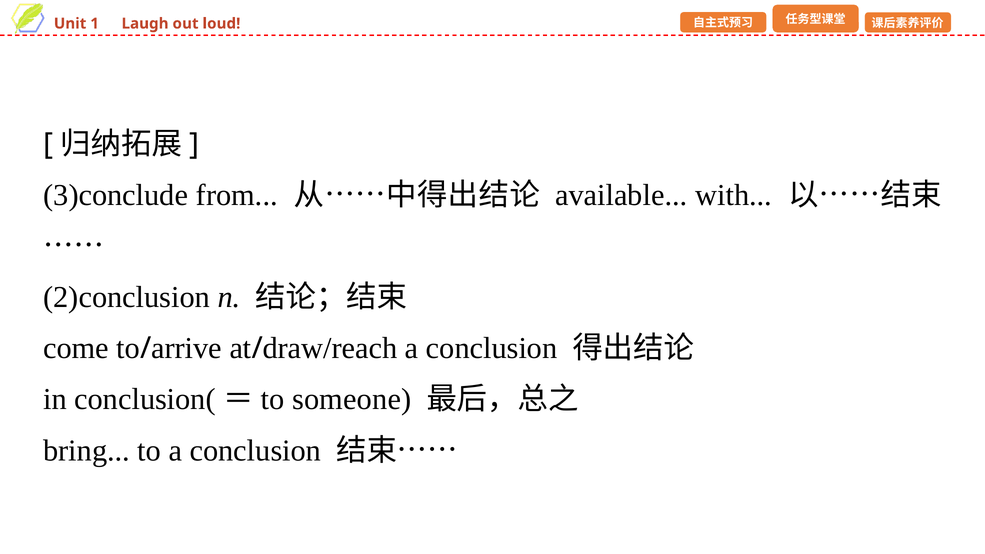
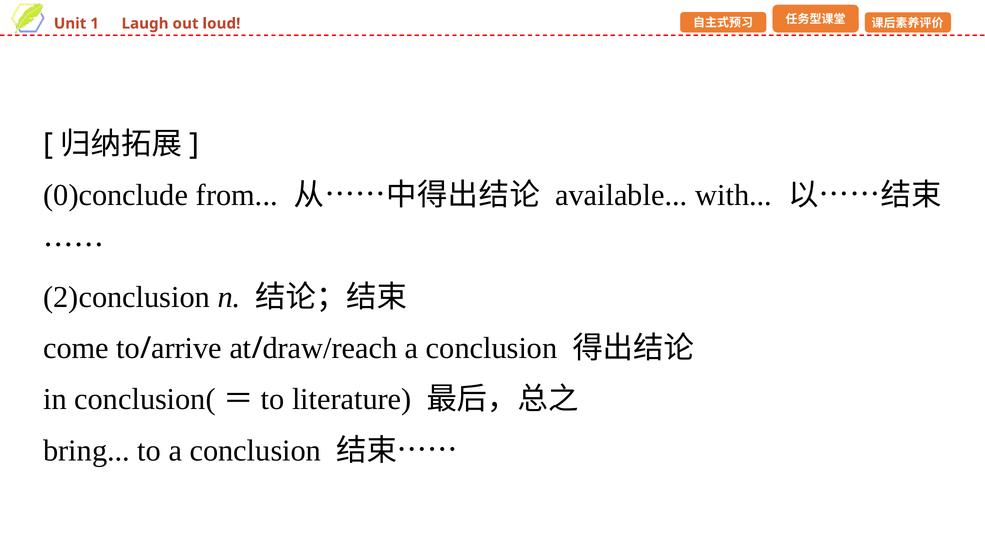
3)conclude: 3)conclude -> 0)conclude (116, 195)
someone: someone -> literature (352, 399)
